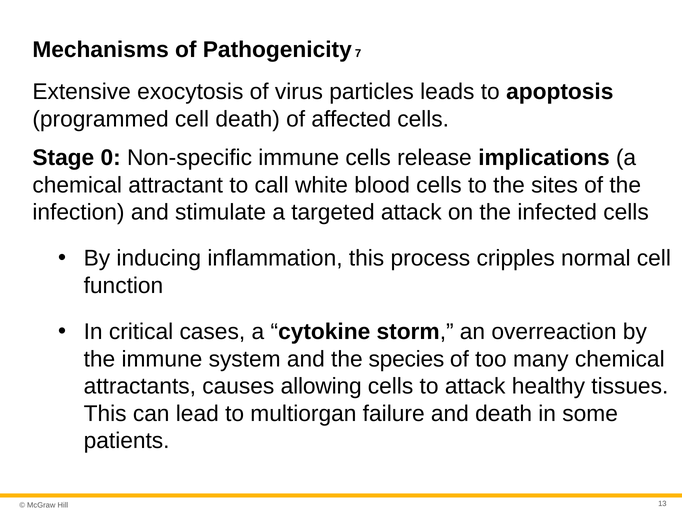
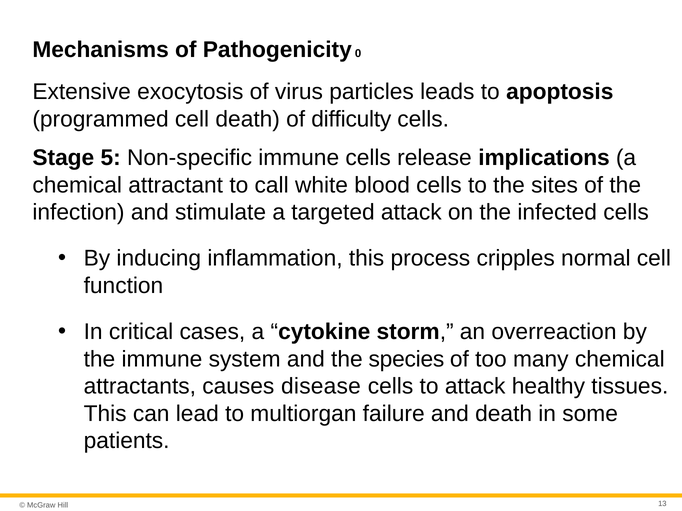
7: 7 -> 0 (358, 53)
affected: affected -> difficulty (351, 119)
0: 0 -> 5 (111, 158)
allowing: allowing -> disease (321, 387)
